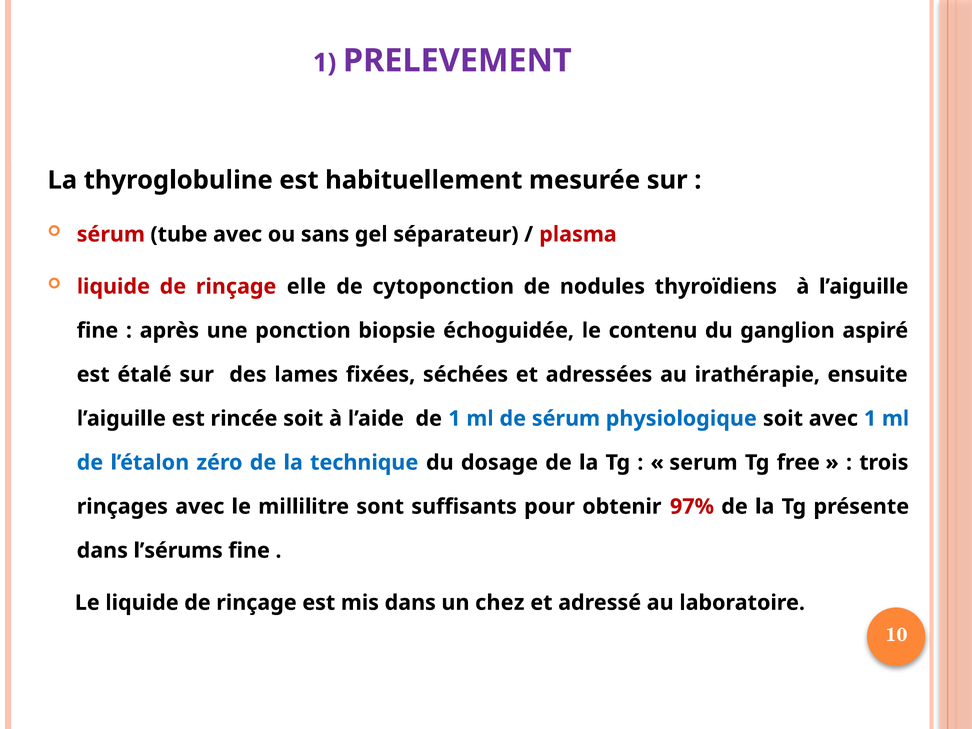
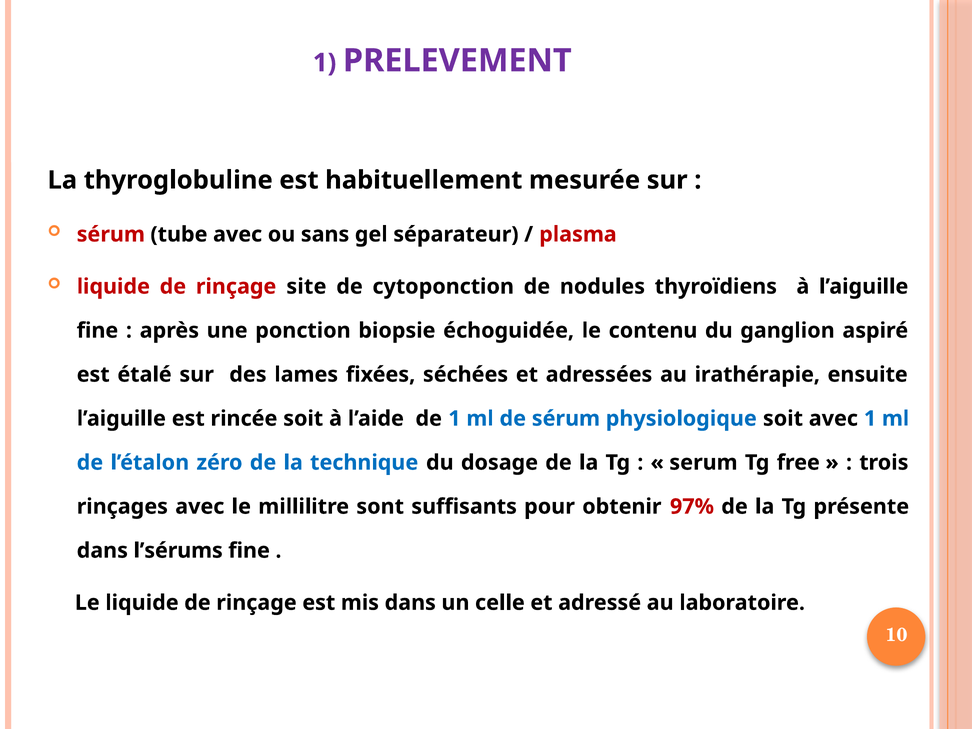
elle: elle -> site (306, 287)
chez: chez -> celle (500, 603)
